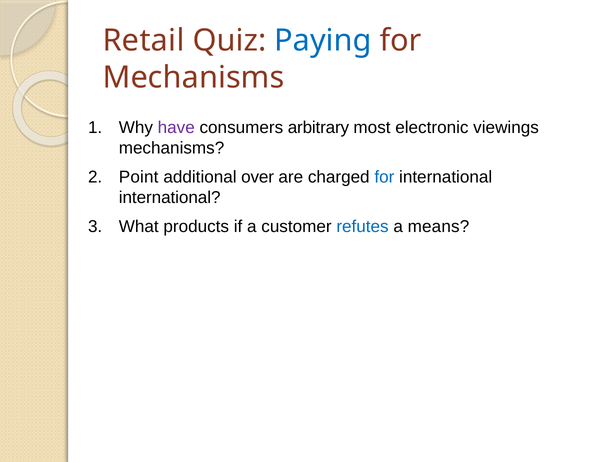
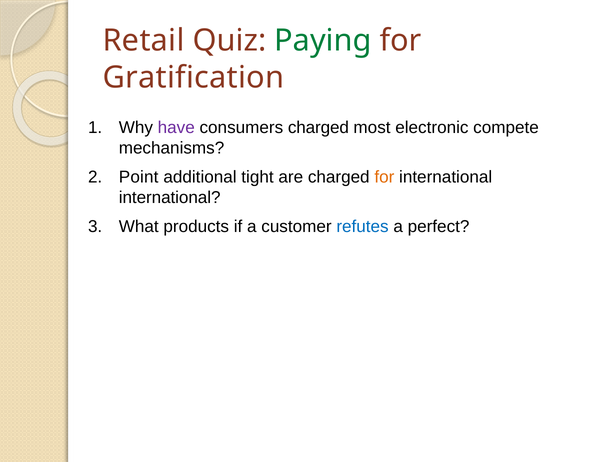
Paying colour: blue -> green (323, 41)
Mechanisms: Mechanisms -> Gratification (193, 77)
consumers arbitrary: arbitrary -> charged (318, 127)
viewings: viewings -> compete (506, 127)
over: over -> tight (257, 177)
for colour: blue -> orange (384, 177)
means: means -> perfect (439, 226)
